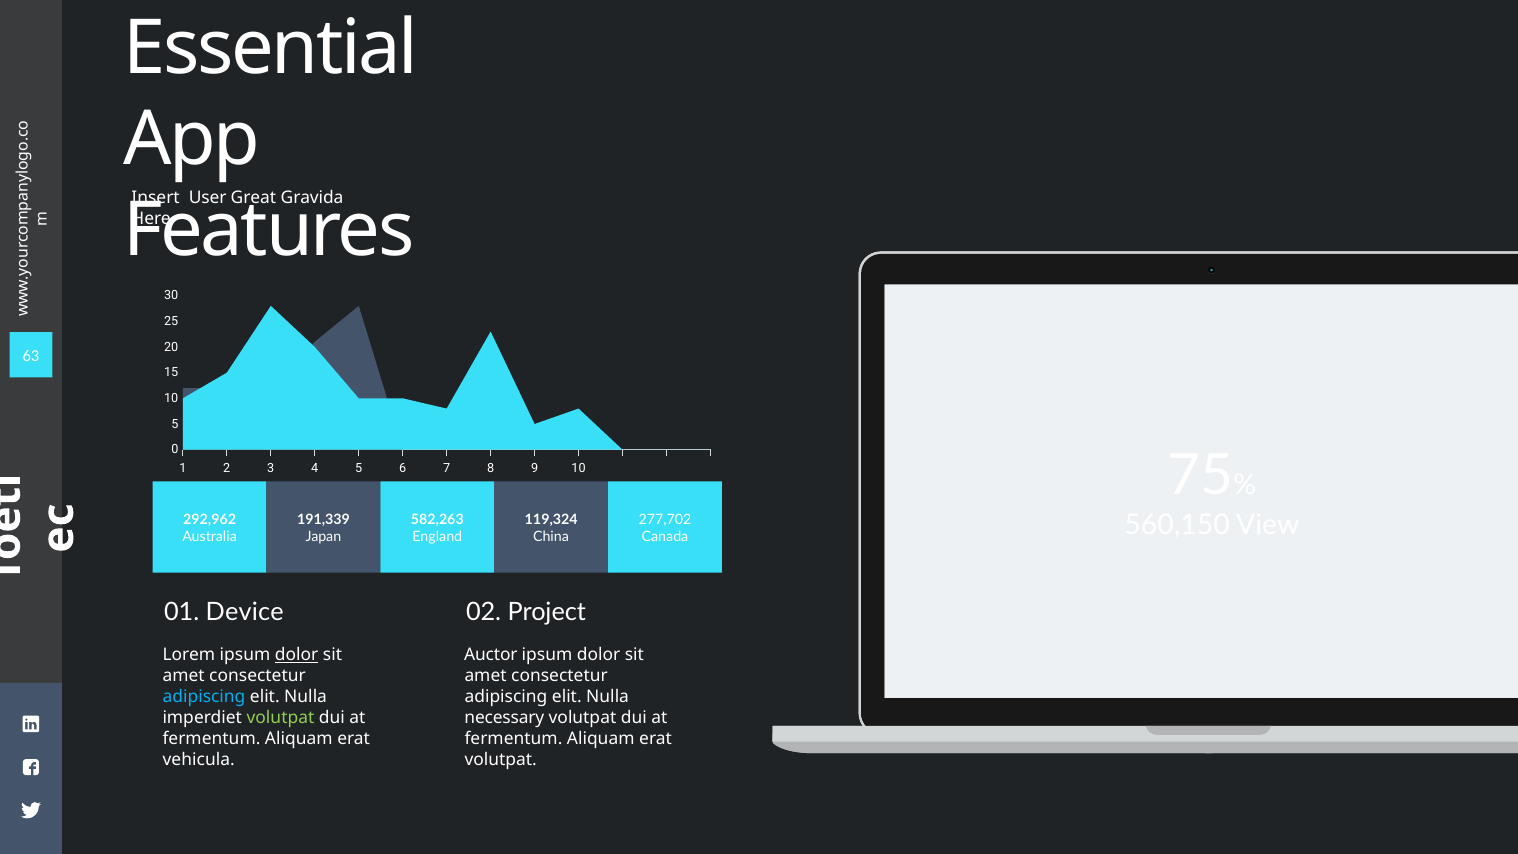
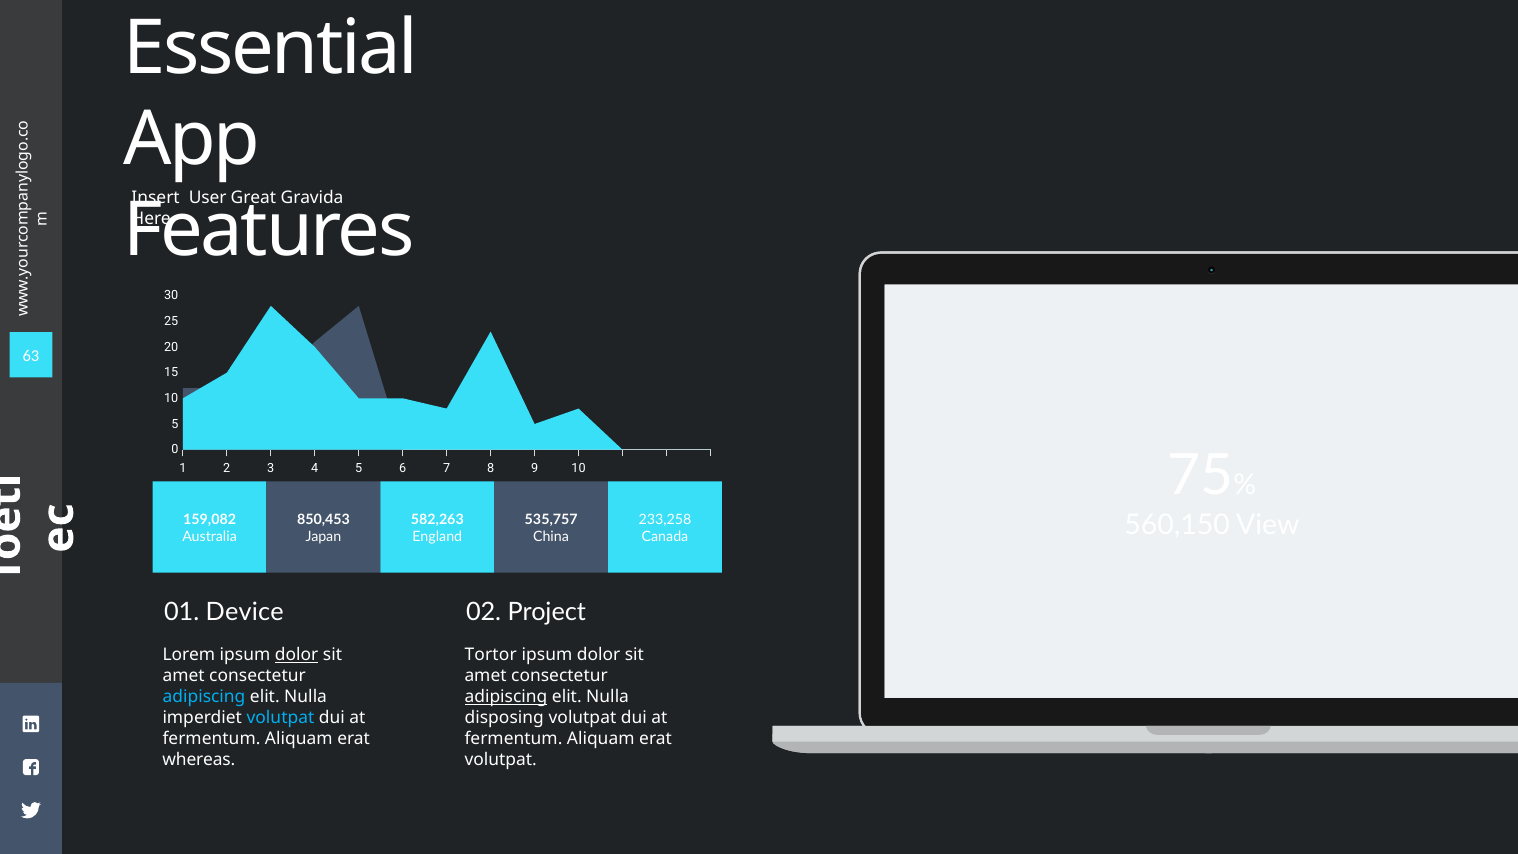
292,962: 292,962 -> 159,082 (210, 519)
191,339: 191,339 -> 850,453 (323, 519)
119,324: 119,324 -> 535,757 (551, 519)
277,702: 277,702 -> 233,258 (665, 519)
Auctor: Auctor -> Tortor (491, 655)
adipiscing underline: none -> present (506, 697)
volutpat colour: light green -> light blue (280, 718)
necessary: necessary -> disposing (504, 718)
vehicula: vehicula -> whereas (199, 759)
